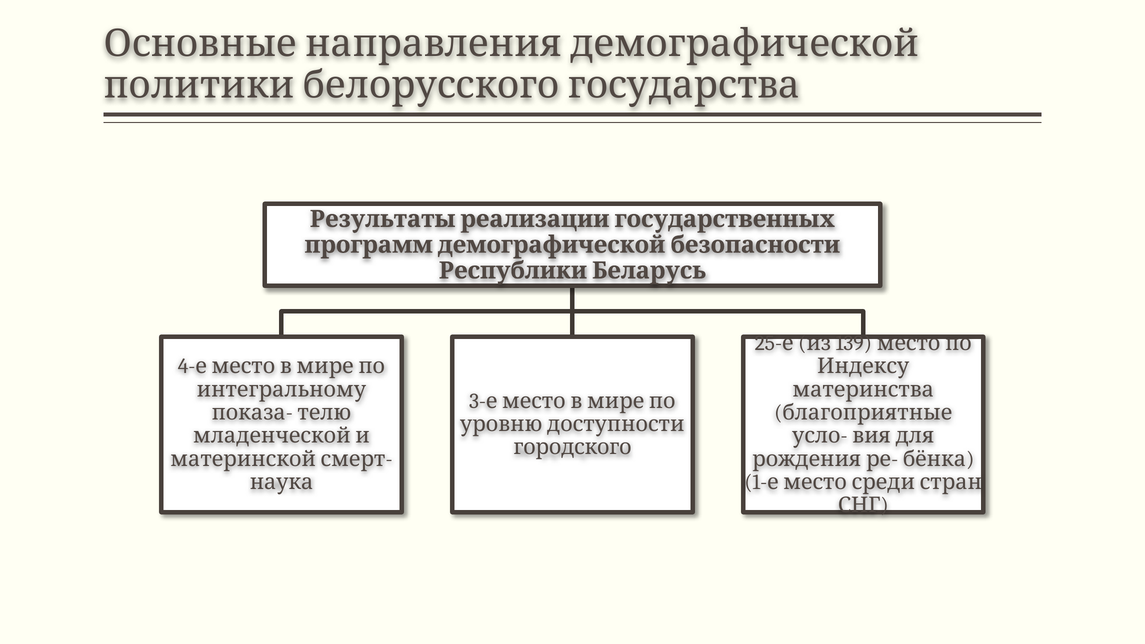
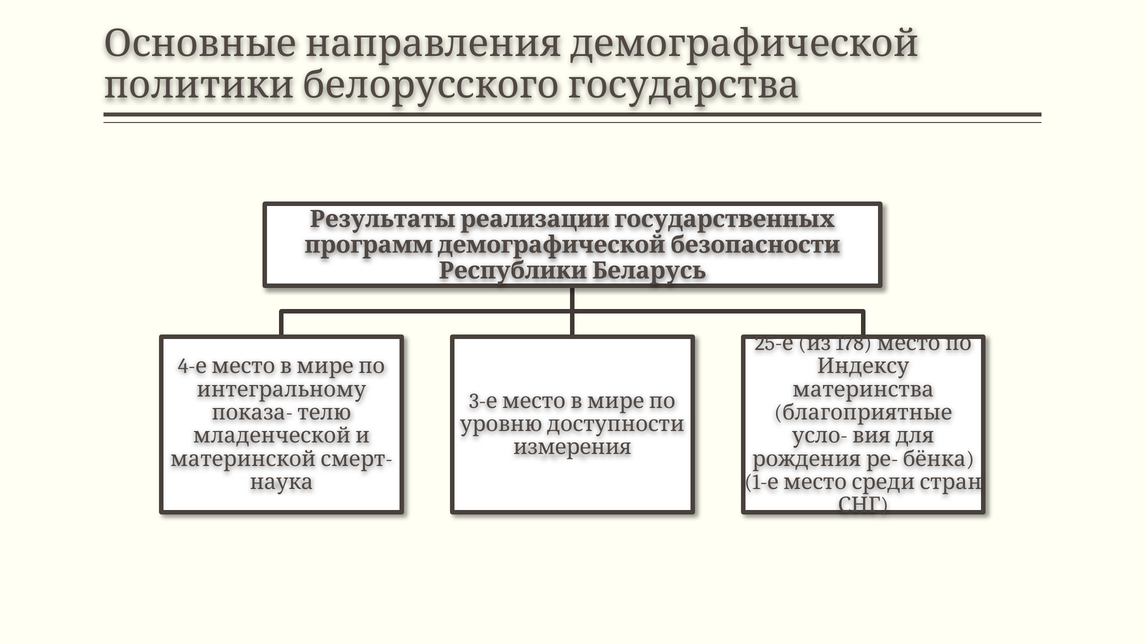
139: 139 -> 178 (854, 343)
городского: городского -> измерения (572, 447)
